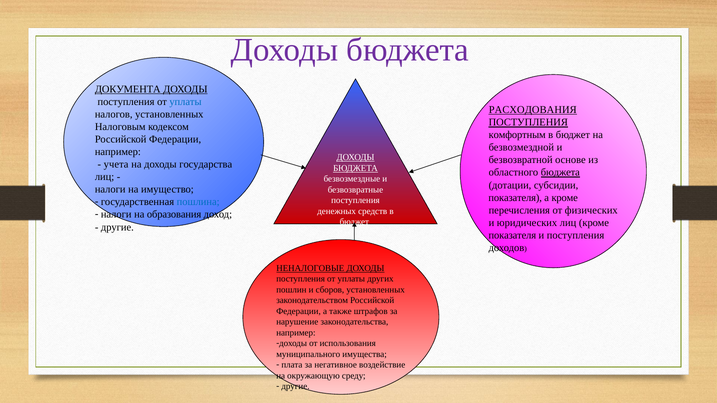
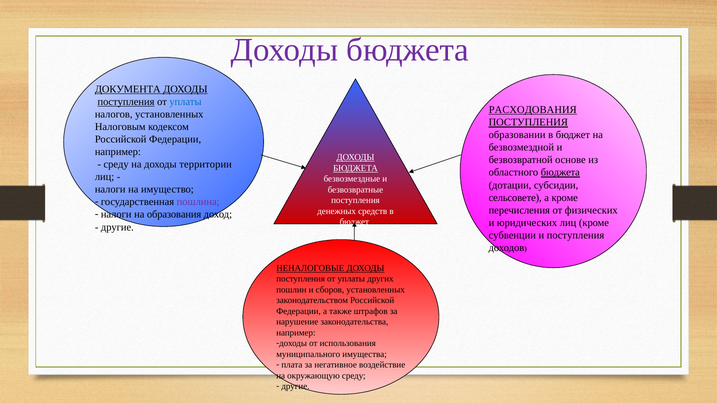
поступления underline: none -> present (126, 102)
комфортным: комфортным -> образовании (517, 135)
учета: учета -> среду (116, 164)
государства: государства -> территории (206, 164)
показателя: показателя -> сельсовете (515, 198)
пошлина colour: blue -> purple (198, 202)
показателя: показателя -> субвенции (512, 235)
